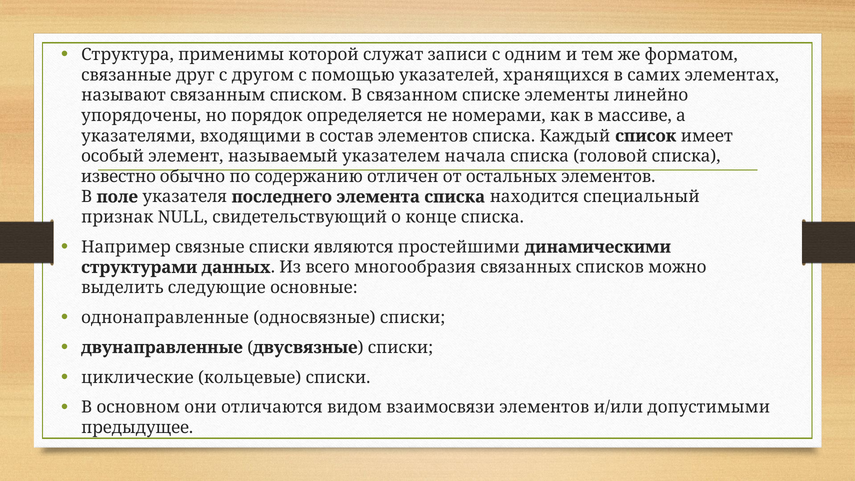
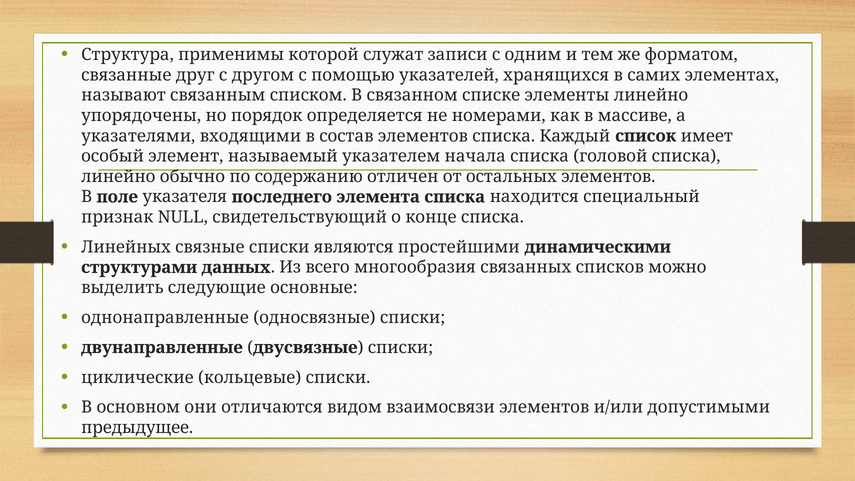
известно: известно -> линейно (118, 177)
Например: Например -> Линейных (126, 247)
